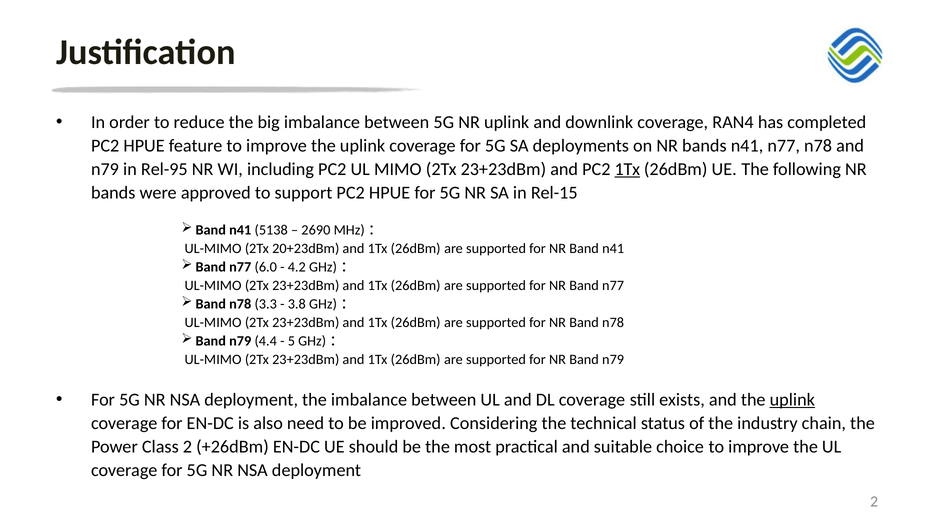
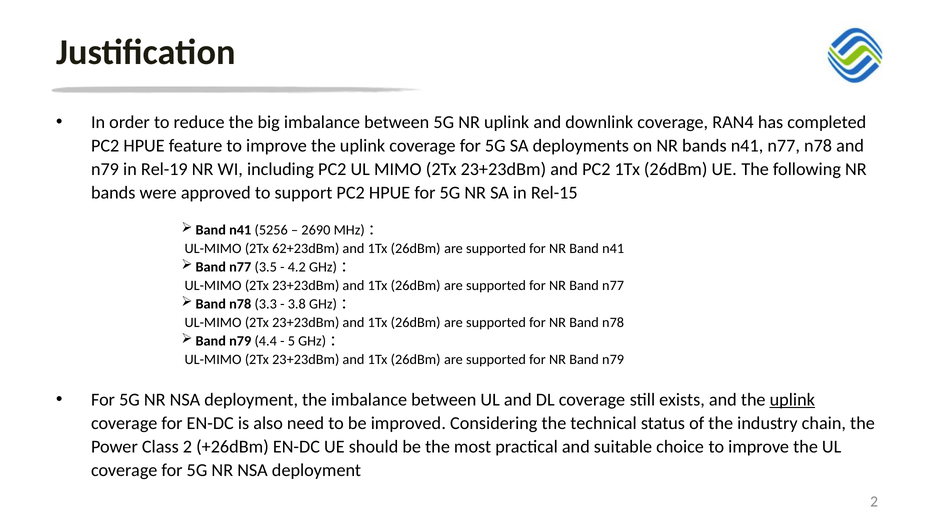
Rel-95: Rel-95 -> Rel-19 (164, 169)
1Tx underline: present -> none (627, 169)
5138: 5138 -> 5256 (271, 230)
20+23dBm: 20+23dBm -> 62+23dBm (306, 249)
6.0: 6.0 -> 3.5 (266, 267)
